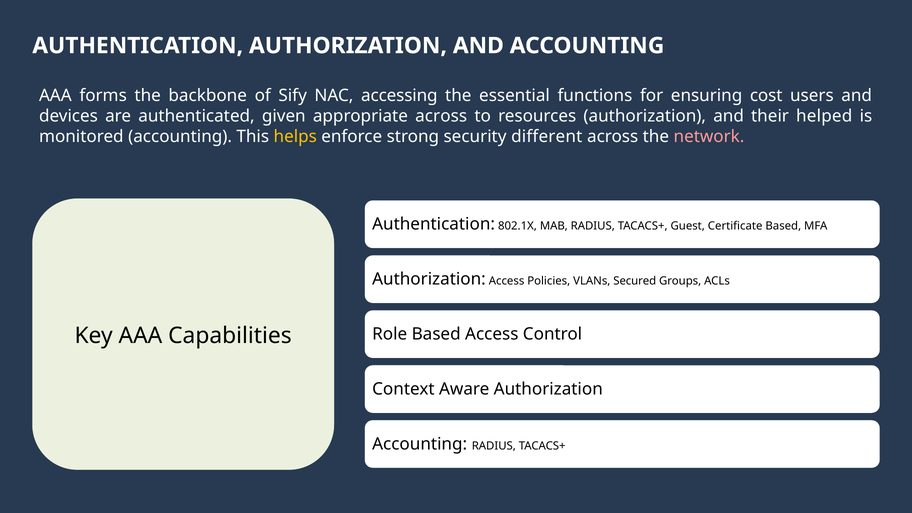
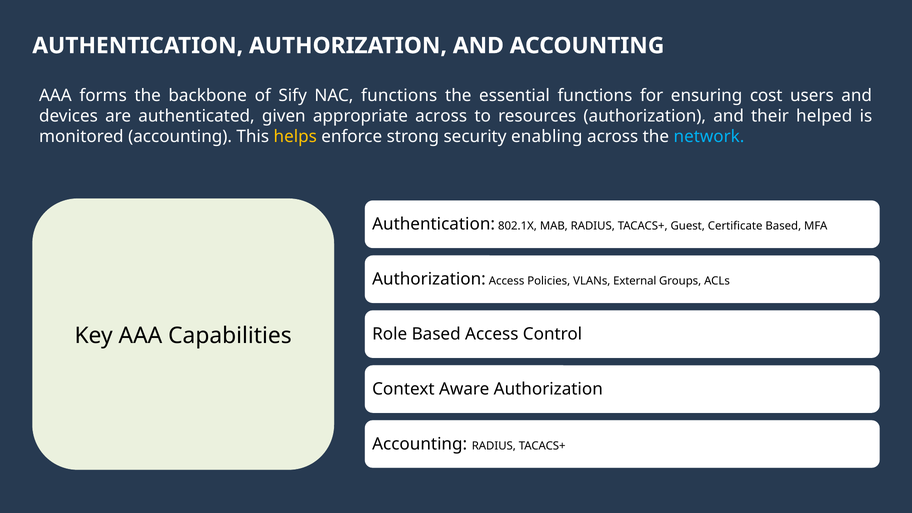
NAC accessing: accessing -> functions (399, 96)
different: different -> enabling (547, 137)
network colour: pink -> light blue (709, 137)
Secured: Secured -> External (635, 281)
